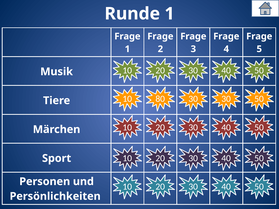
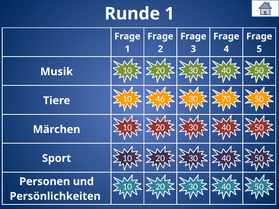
80: 80 -> 46 (160, 99)
30: 30 -> 70 (226, 99)
